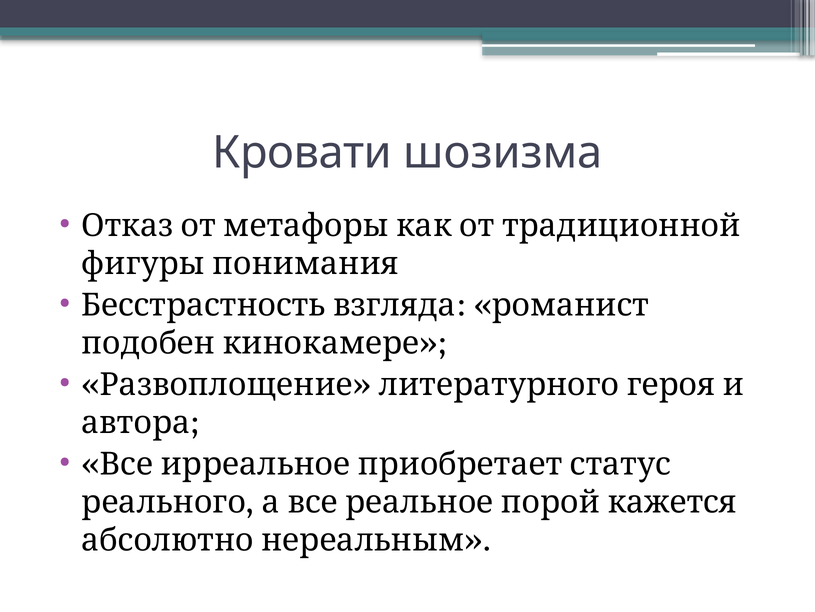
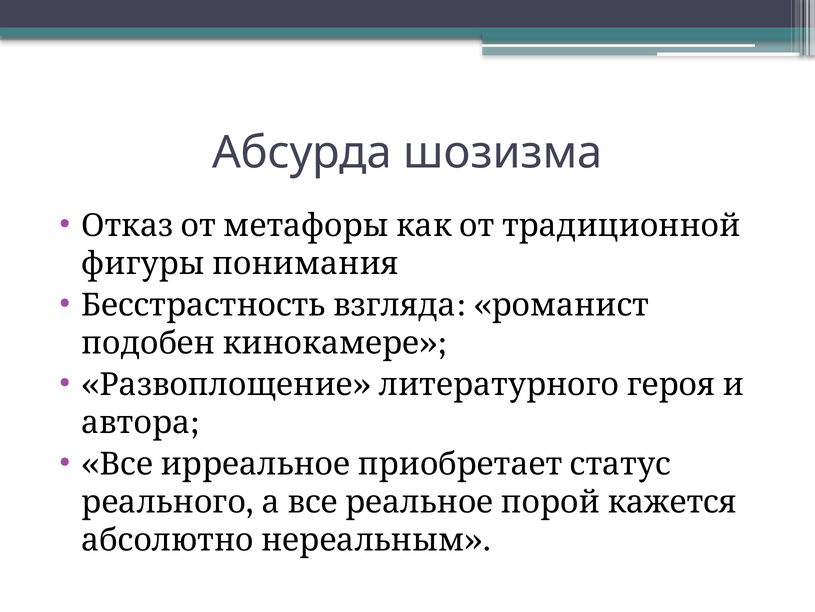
Кровати: Кровати -> Абсурда (302, 153)
